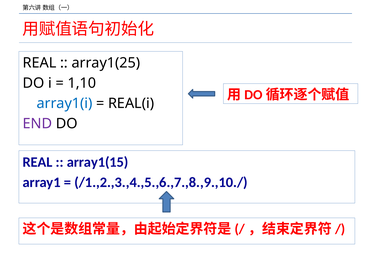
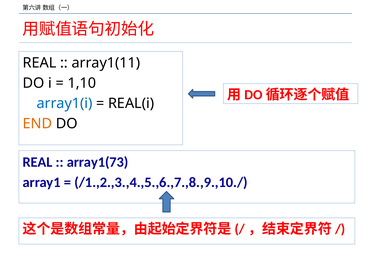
array1(25: array1(25 -> array1(11 (106, 63)
END colour: purple -> orange (37, 124)
array1(15: array1(15 -> array1(73 (98, 162)
